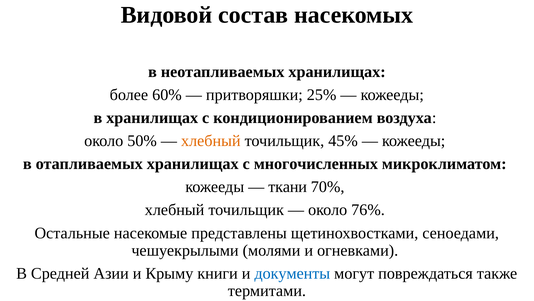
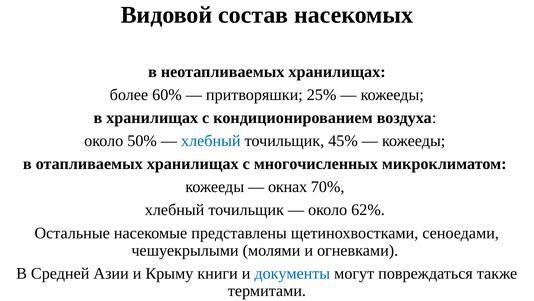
хлебный colour: orange -> blue (211, 141)
ткани: ткани -> окнах (288, 187)
76%: 76% -> 62% (368, 210)
